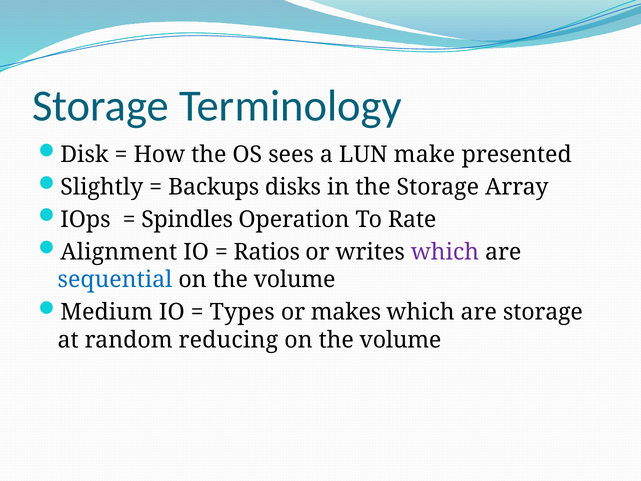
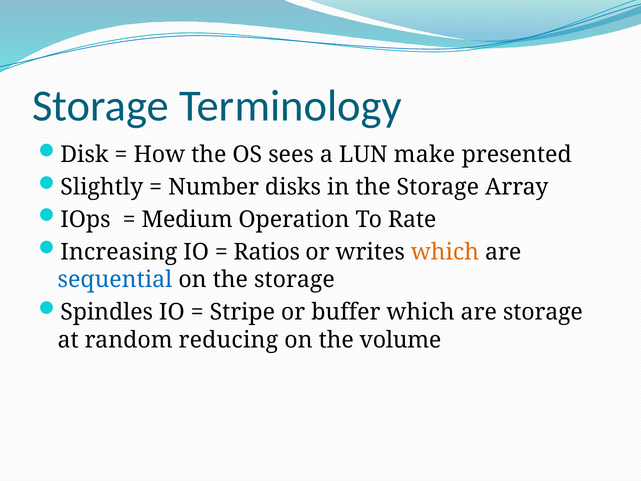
Backups: Backups -> Number (214, 187)
Spindles: Spindles -> Medium (187, 219)
Alignment: Alignment -> Increasing (119, 252)
which colour: purple -> orange (445, 252)
volume: volume -> storage (294, 280)
Medium: Medium -> Spindles (107, 312)
Types: Types -> Stripe (242, 312)
makes: makes -> buffer (346, 312)
